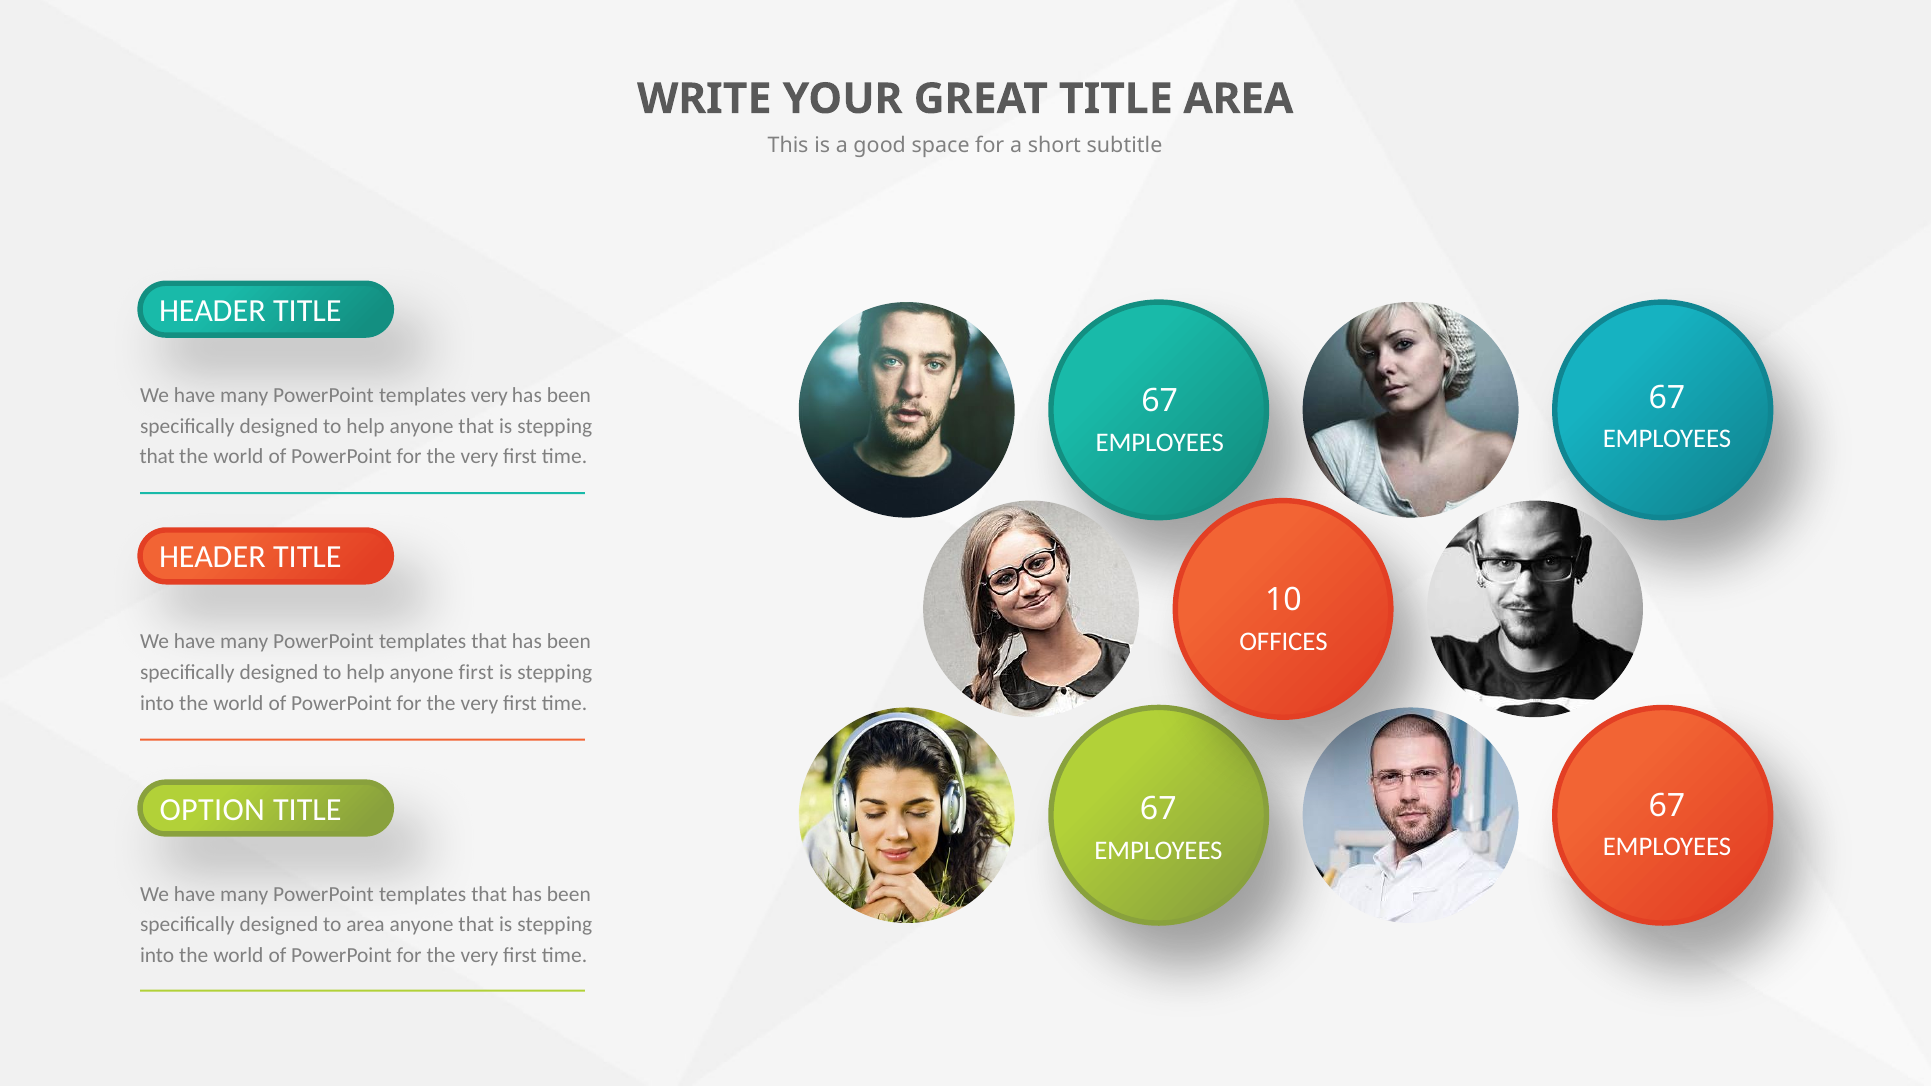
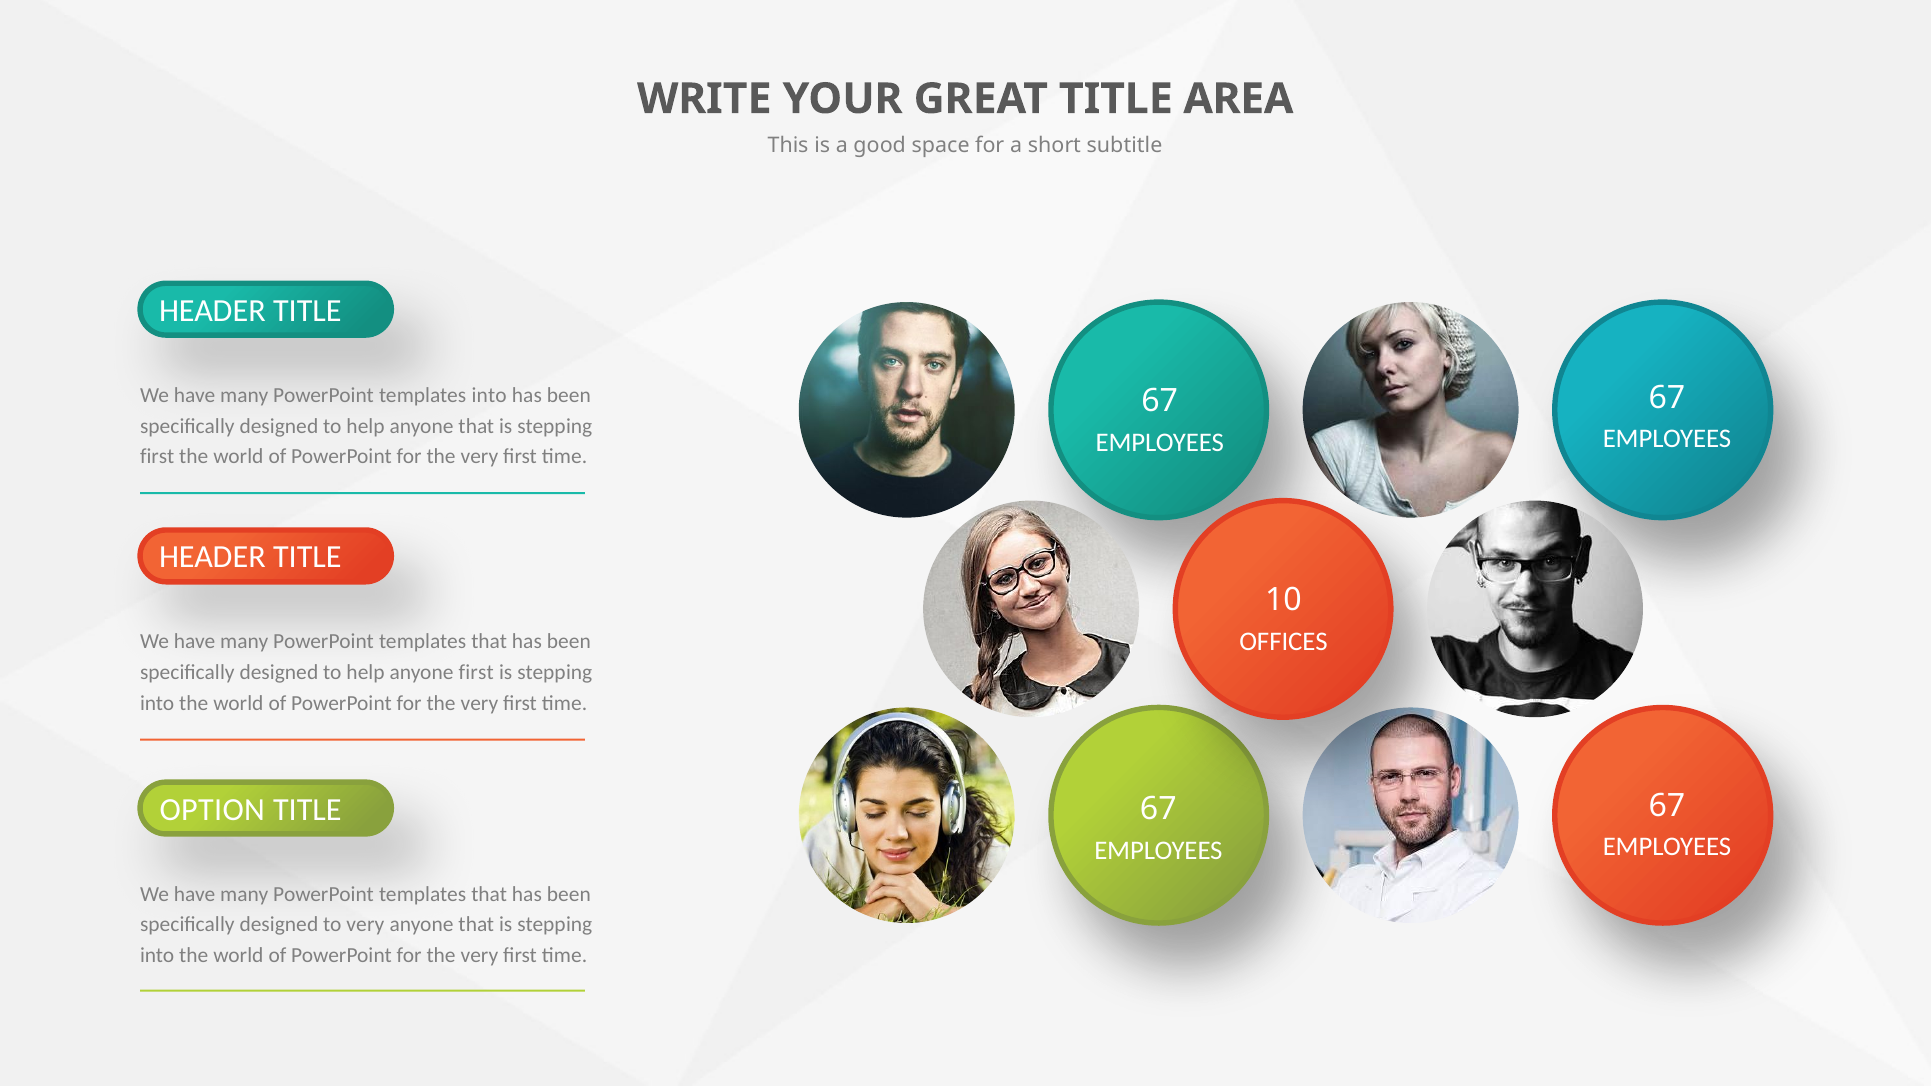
templates very: very -> into (489, 395)
that: that -> first (157, 457)
to area: area -> very (365, 925)
